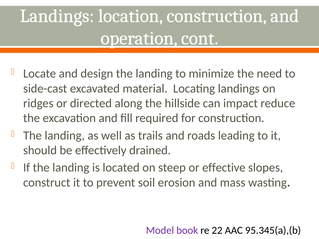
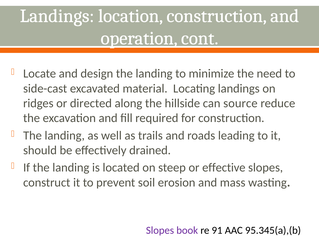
impact: impact -> source (240, 103)
Model: Model -> Slopes (160, 231)
22: 22 -> 91 (217, 231)
